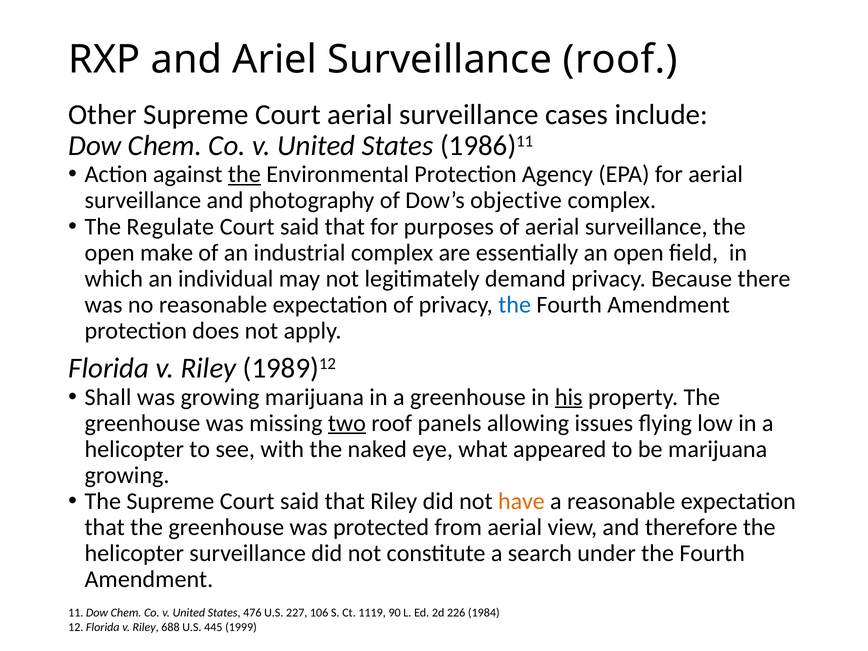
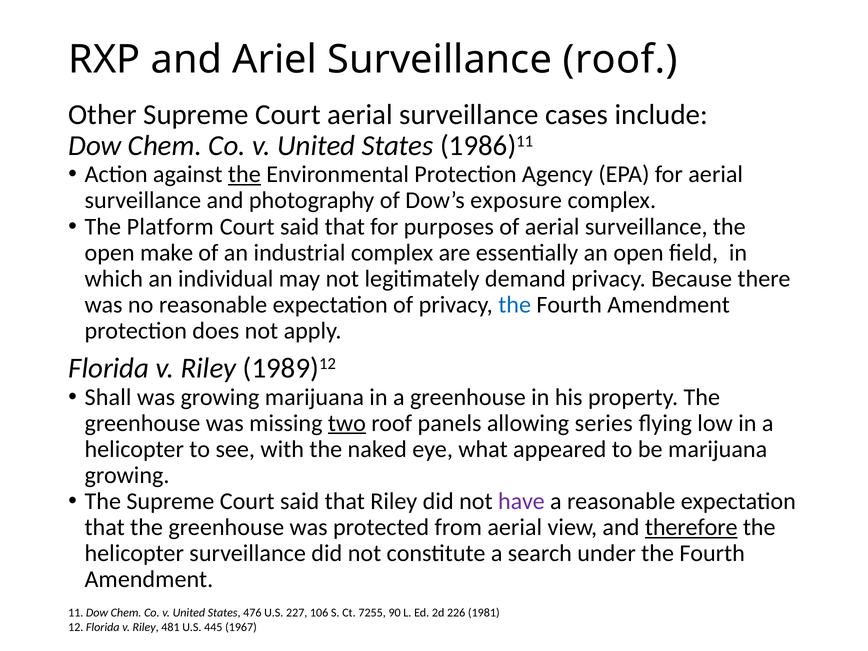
objective: objective -> exposure (516, 201)
Regulate: Regulate -> Platform (170, 227)
his underline: present -> none (569, 397)
issues: issues -> series (604, 423)
have colour: orange -> purple (521, 501)
therefore underline: none -> present (691, 527)
1119: 1119 -> 7255 (372, 613)
1984: 1984 -> 1981 (484, 613)
688: 688 -> 481 (170, 627)
1999: 1999 -> 1967 (241, 627)
